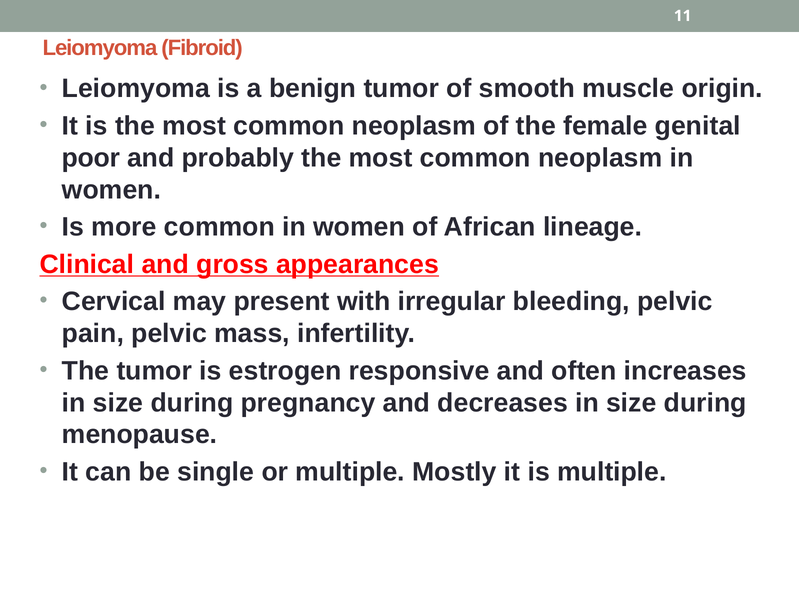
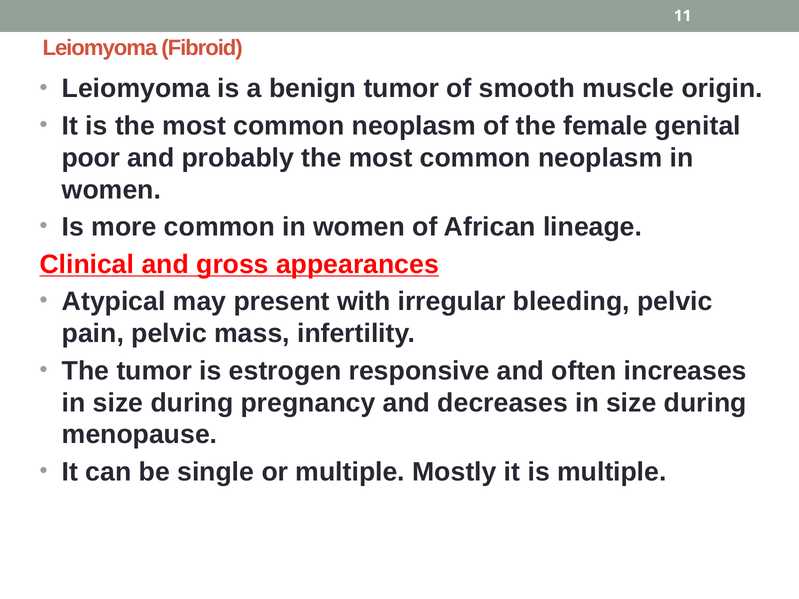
Cervical: Cervical -> Atypical (114, 302)
